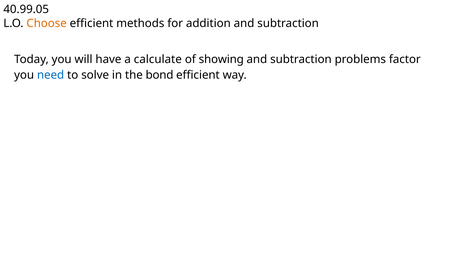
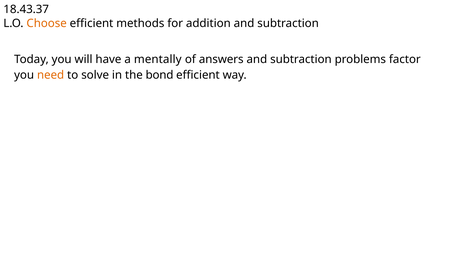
40.99.05: 40.99.05 -> 18.43.37 (26, 9)
calculate: calculate -> mentally (158, 59)
showing: showing -> answers (221, 59)
need colour: blue -> orange (51, 75)
